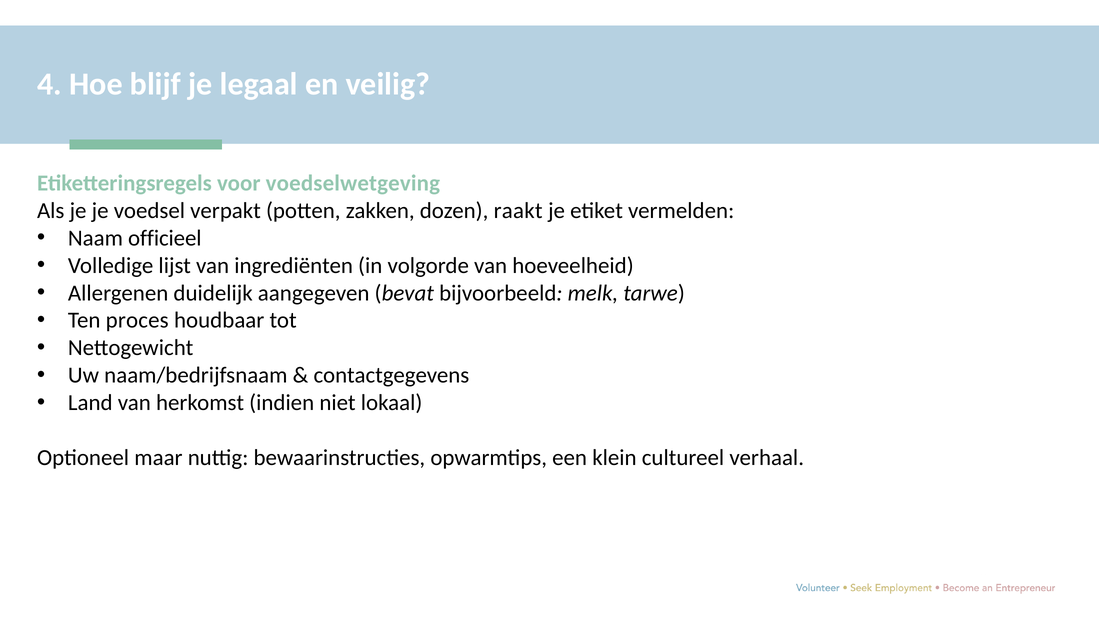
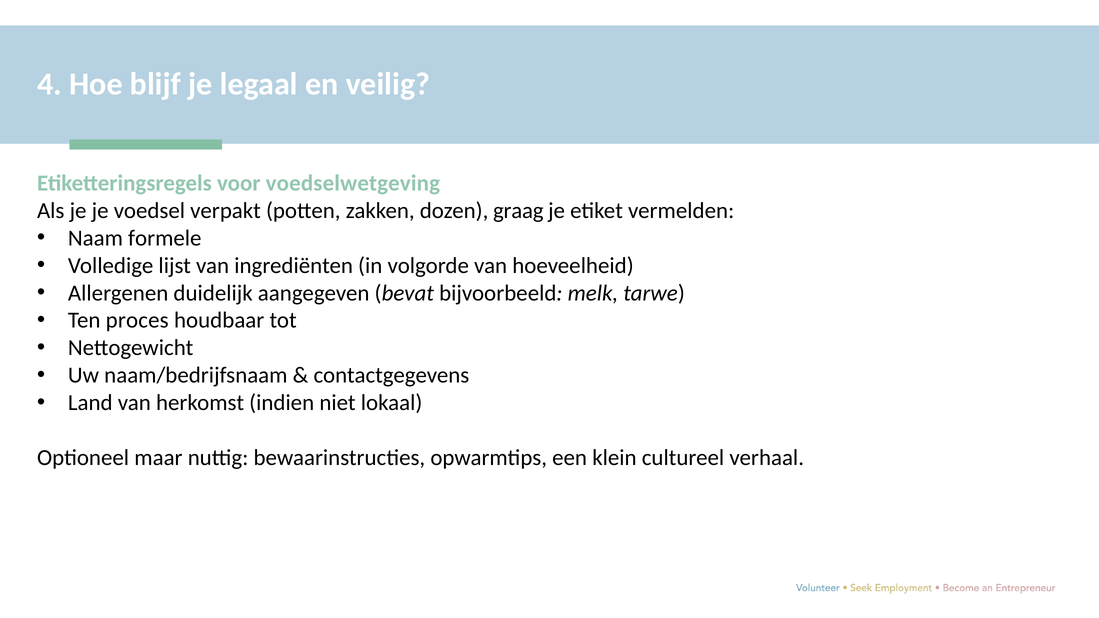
raakt: raakt -> graag (518, 211)
officieel: officieel -> formele (165, 238)
